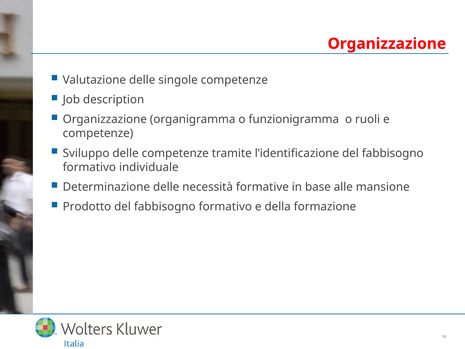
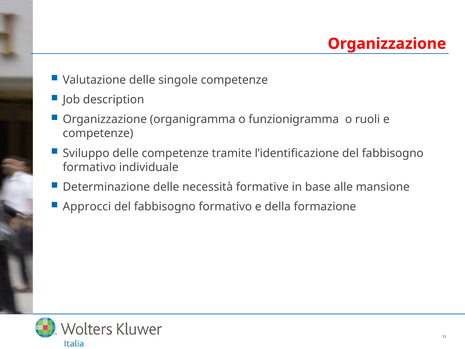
Prodotto: Prodotto -> Approcci (87, 207)
